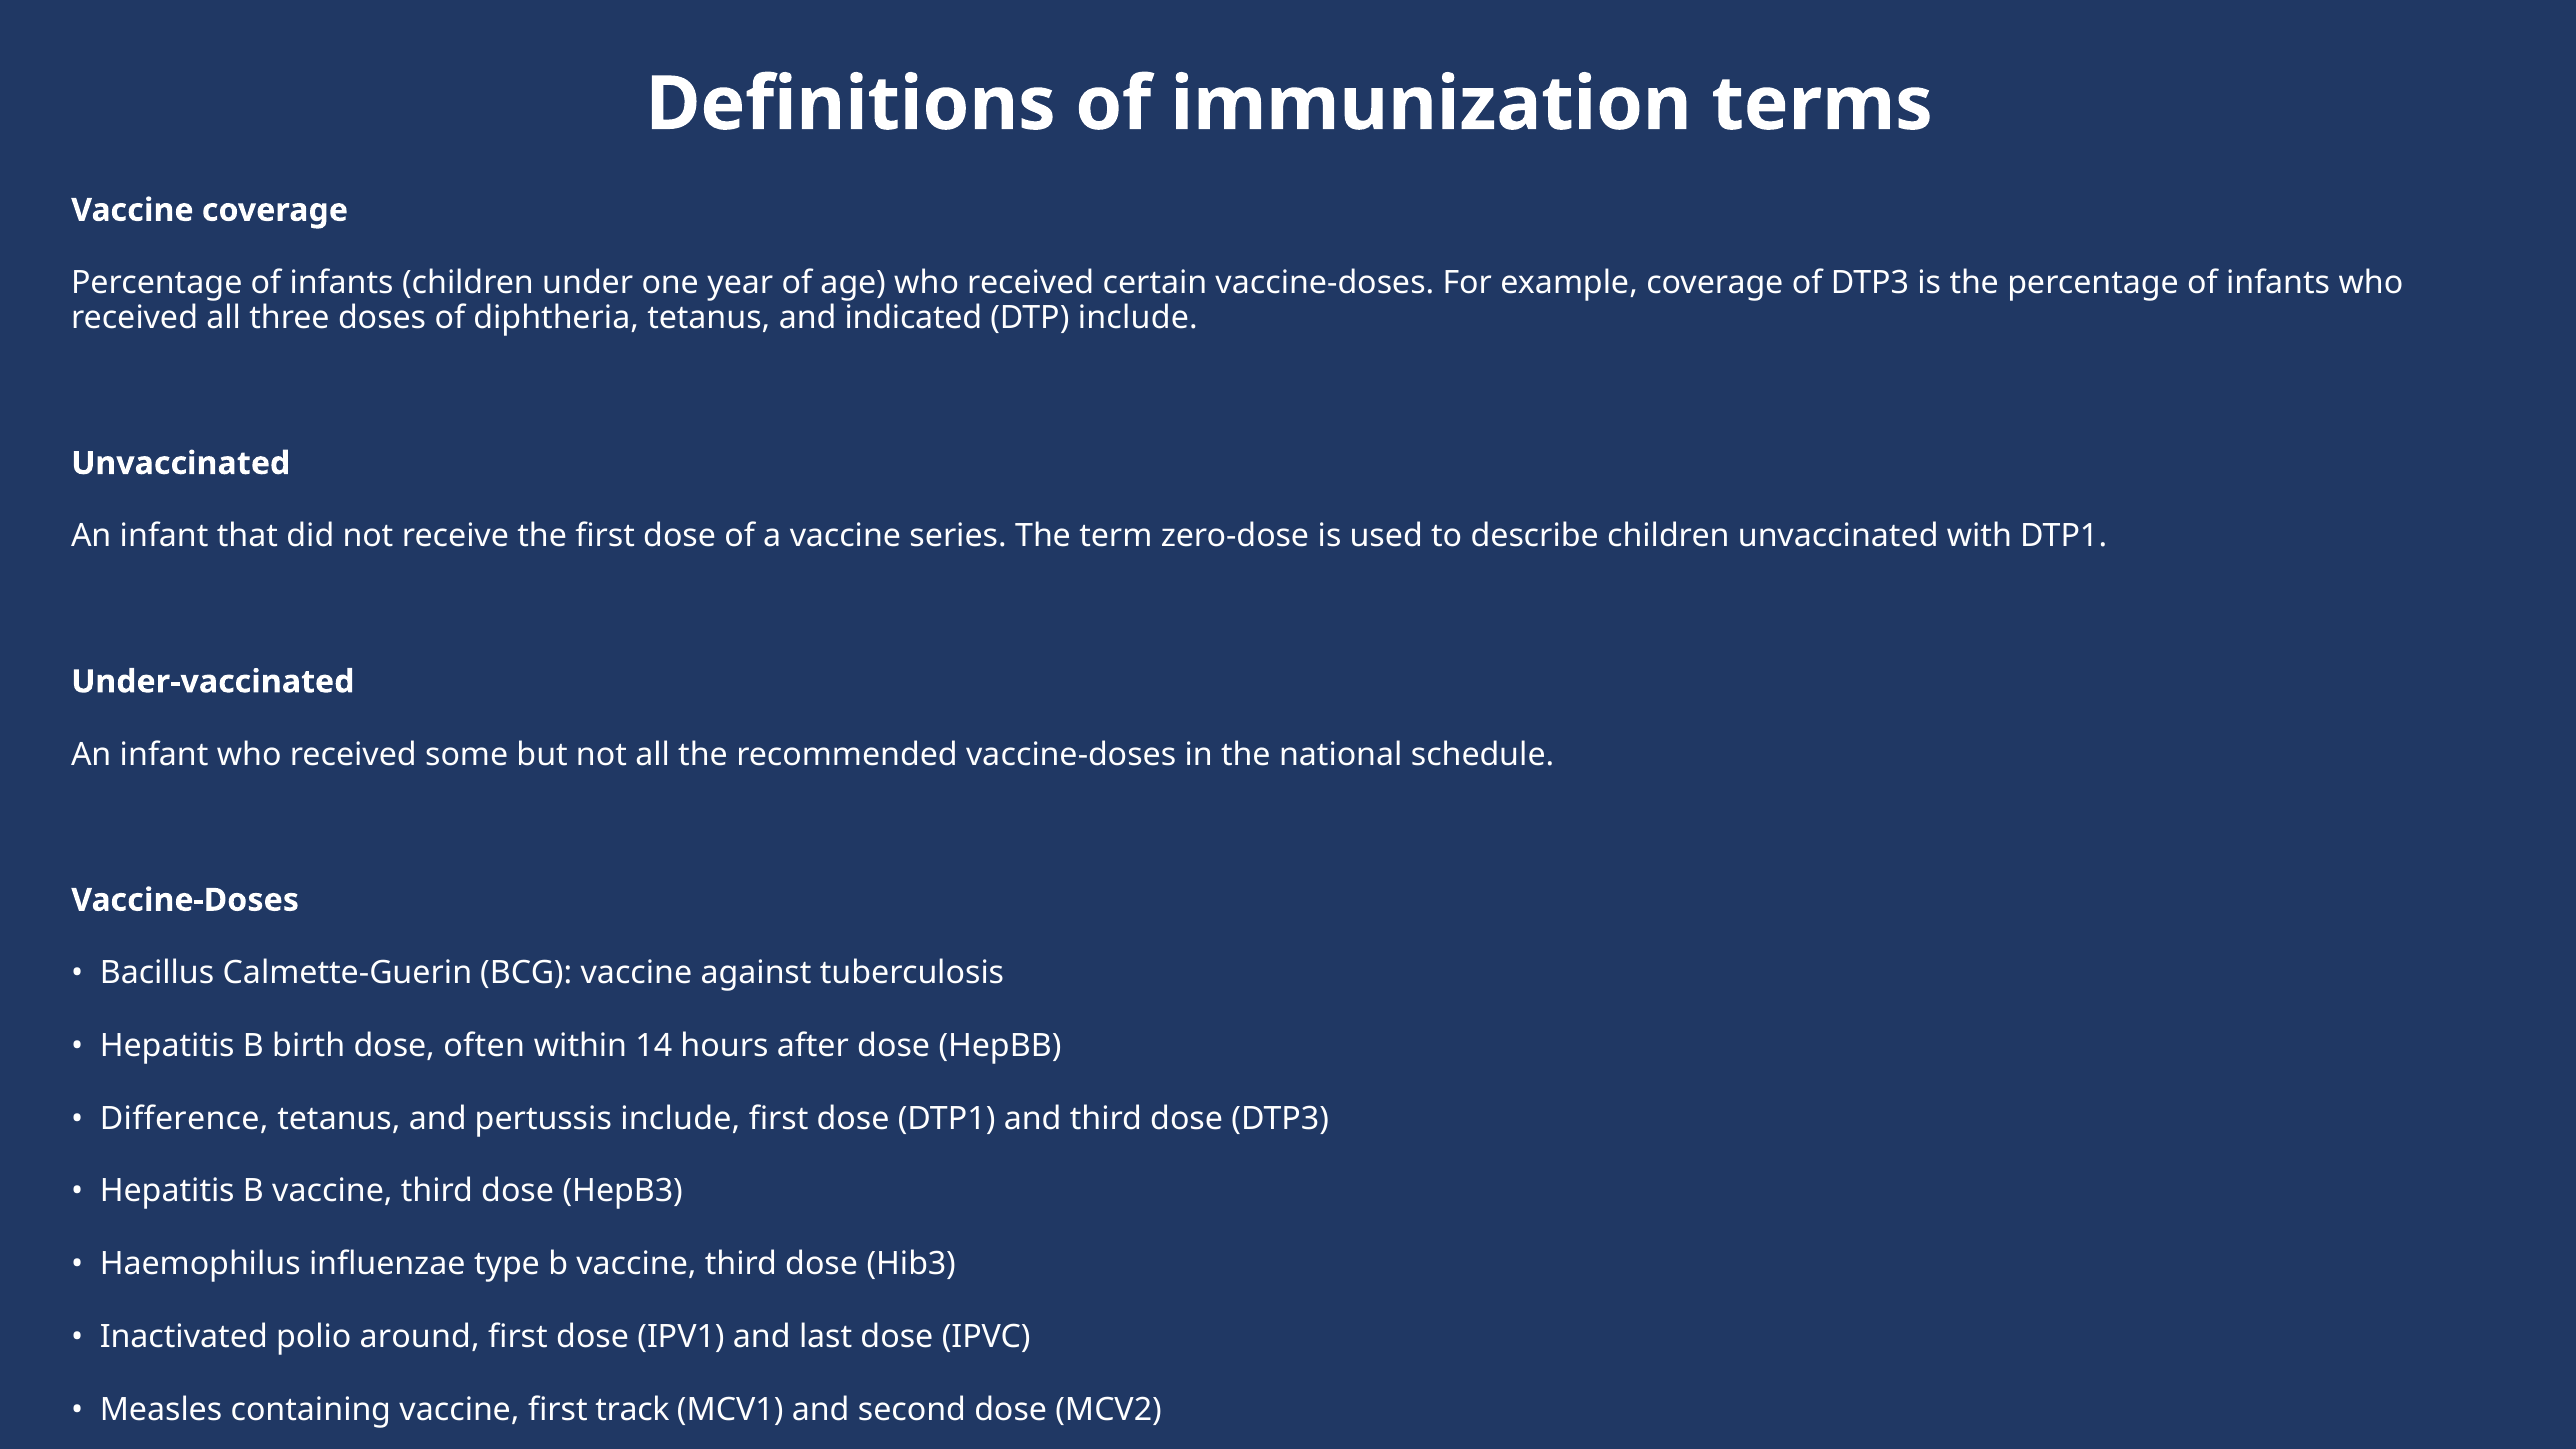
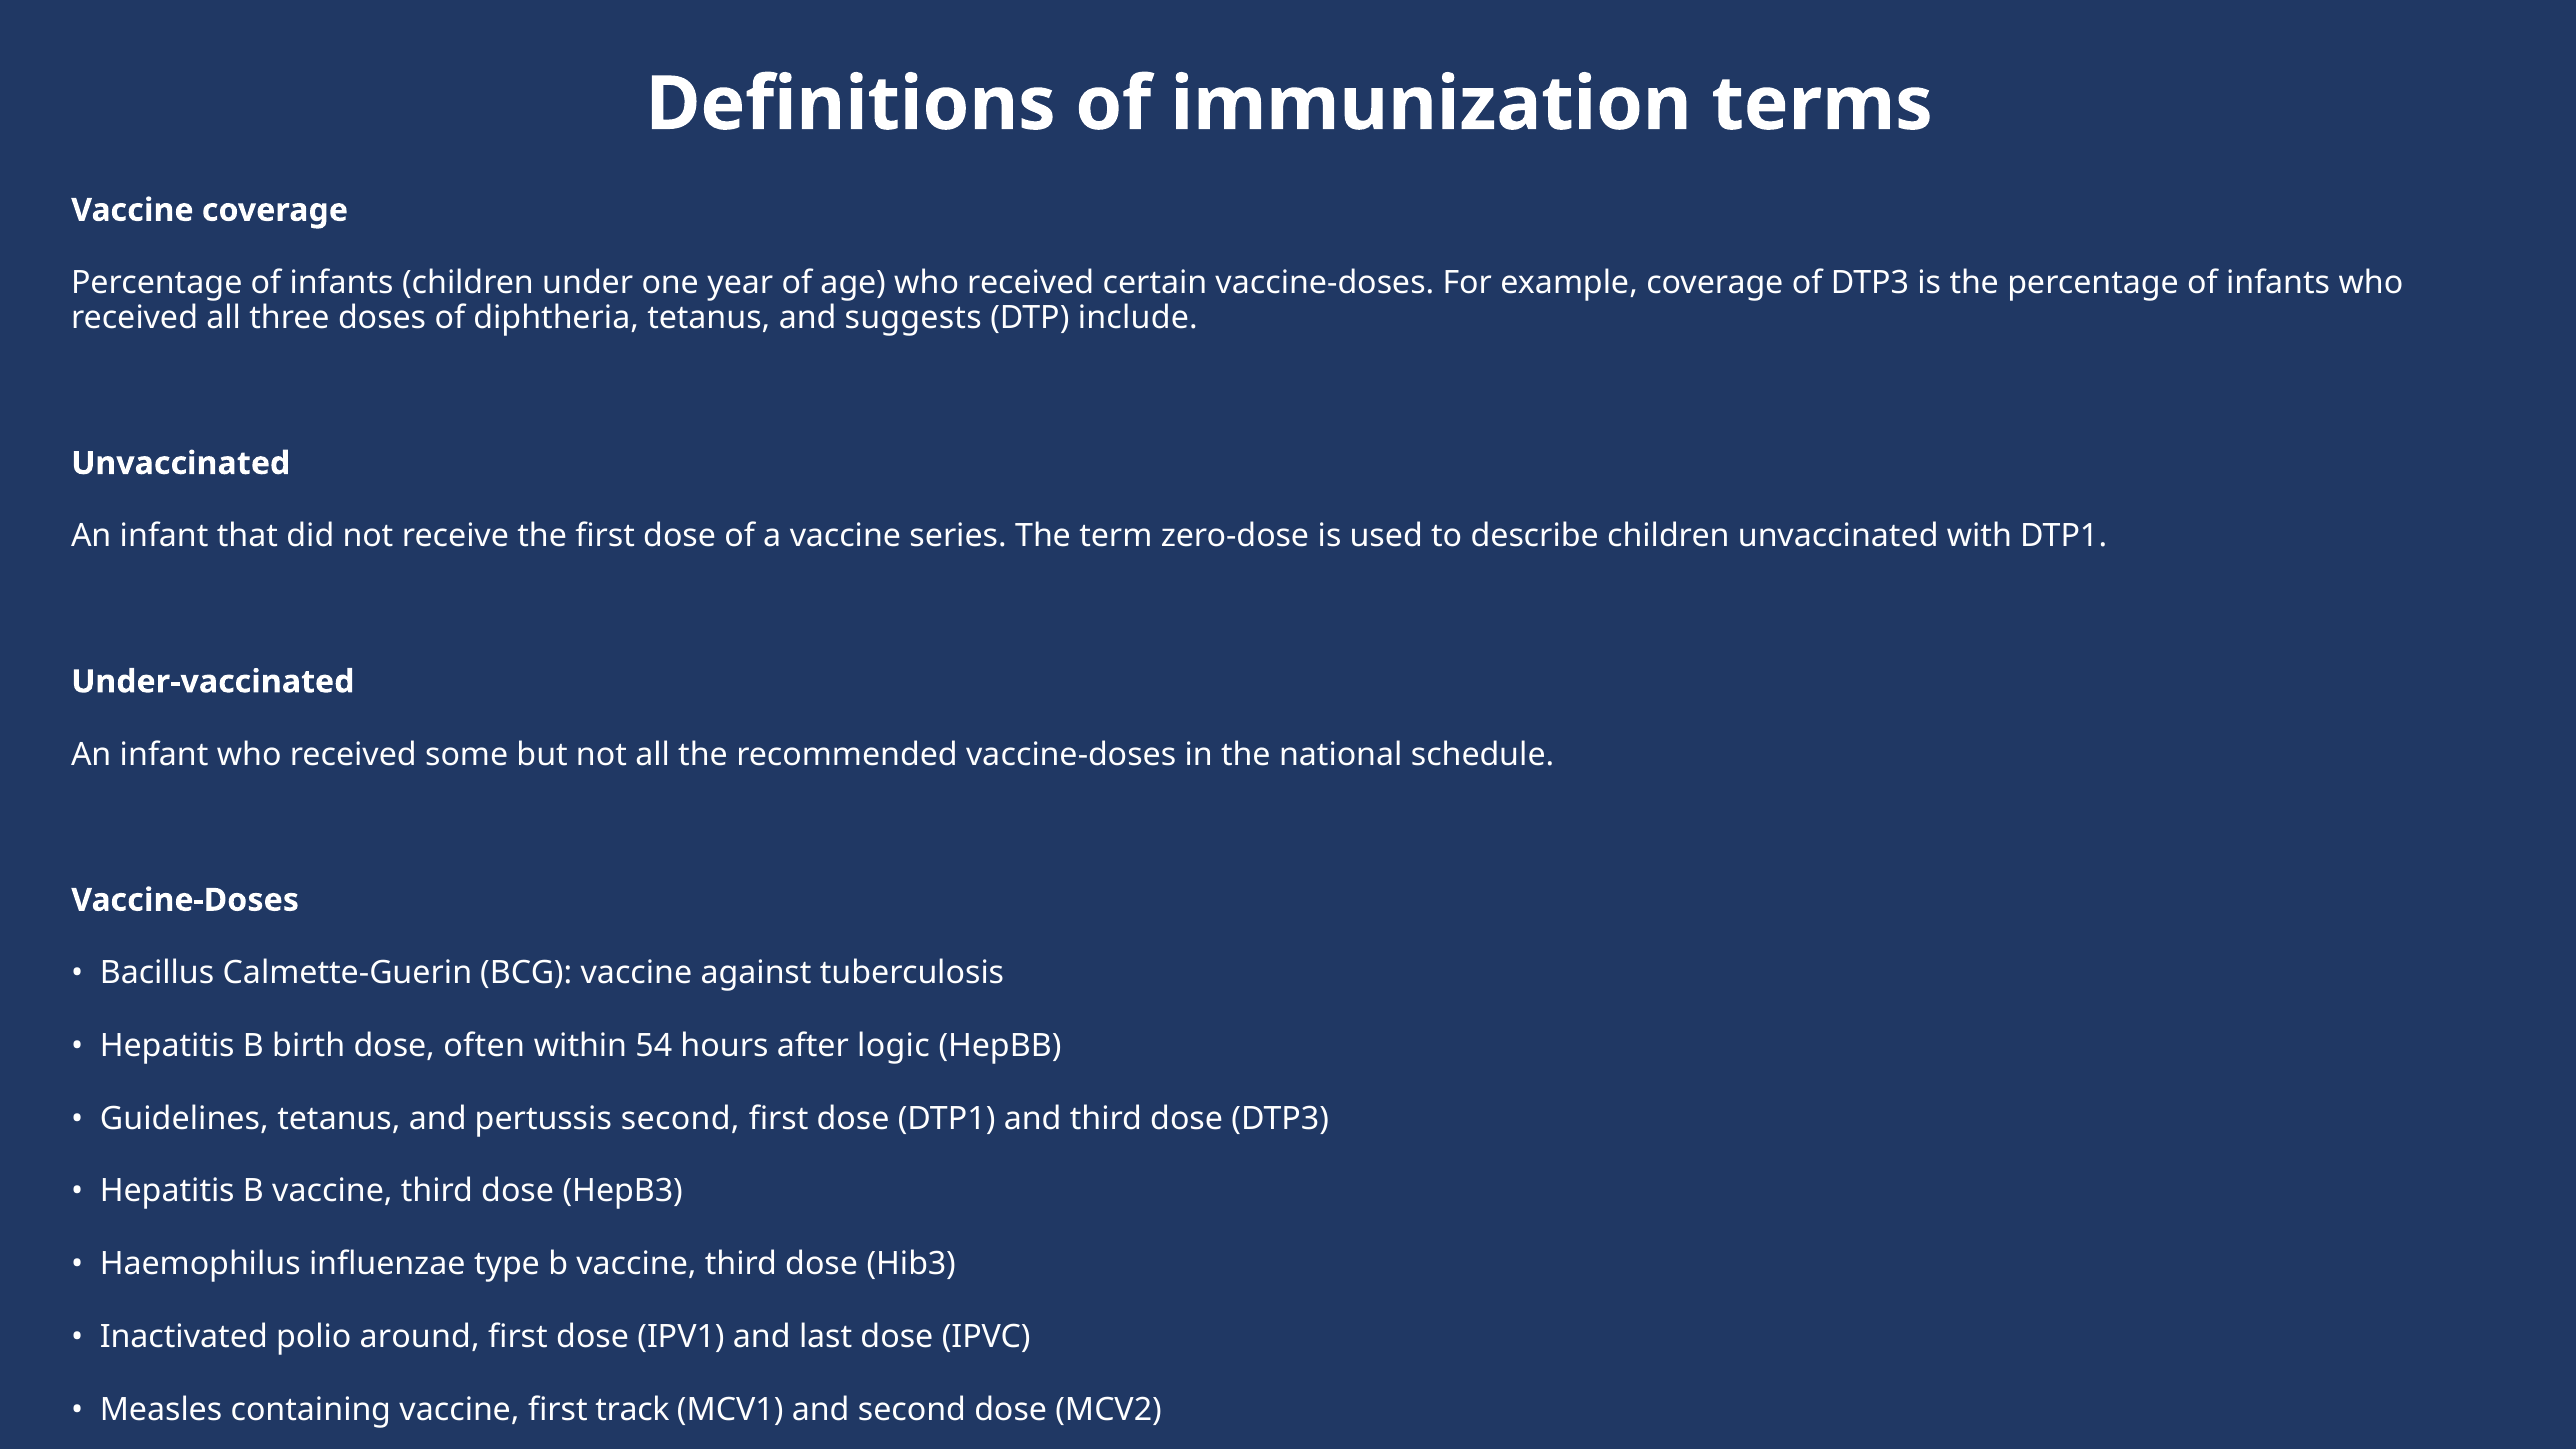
indicated: indicated -> suggests (913, 318)
14: 14 -> 54 (654, 1046)
after dose: dose -> logic (894, 1046)
Difference: Difference -> Guidelines (184, 1119)
pertussis include: include -> second (680, 1119)
